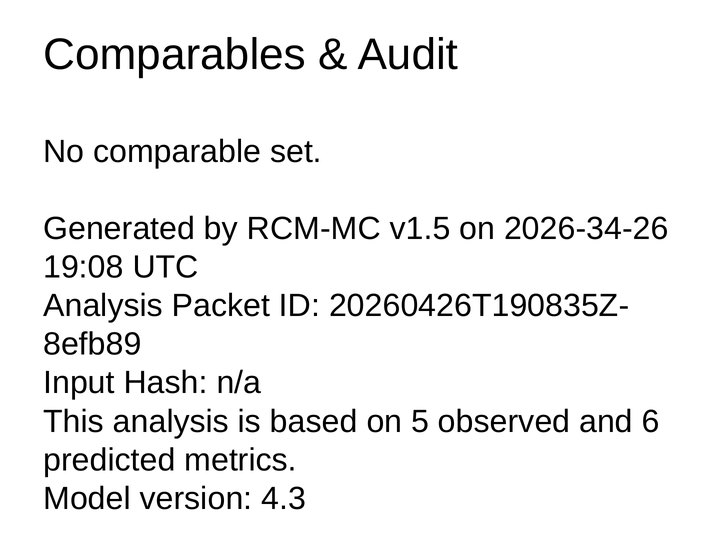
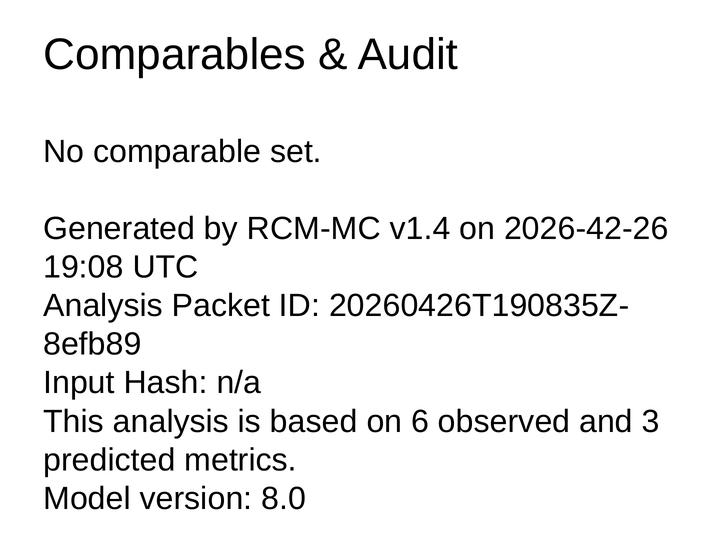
v1.5: v1.5 -> v1.4 (420, 229)
2026-34-26: 2026-34-26 -> 2026-42-26 (586, 229)
5: 5 -> 6 (420, 422)
6: 6 -> 3 (651, 422)
4.3: 4.3 -> 8.0 (284, 499)
